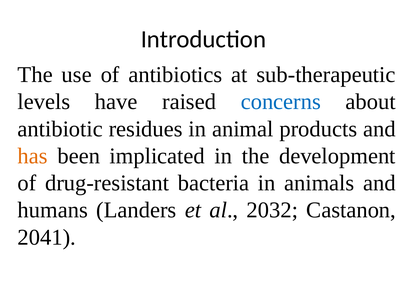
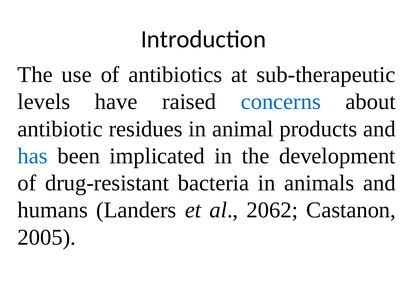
has colour: orange -> blue (33, 156)
2032: 2032 -> 2062 (272, 210)
2041: 2041 -> 2005 (47, 237)
